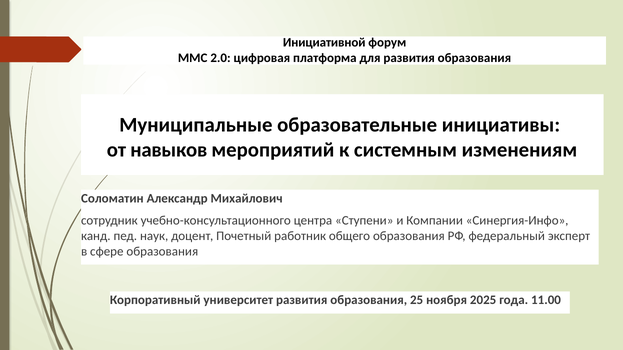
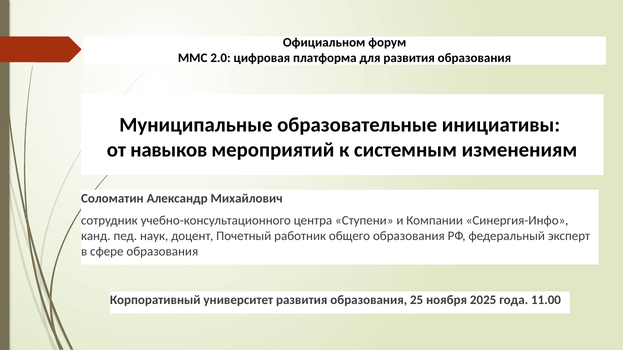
Инициативной: Инициативной -> Официальном (324, 42)
